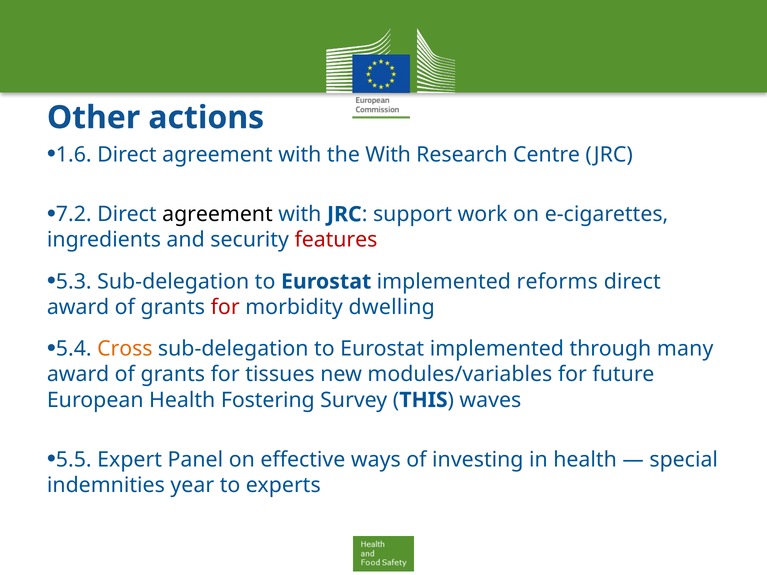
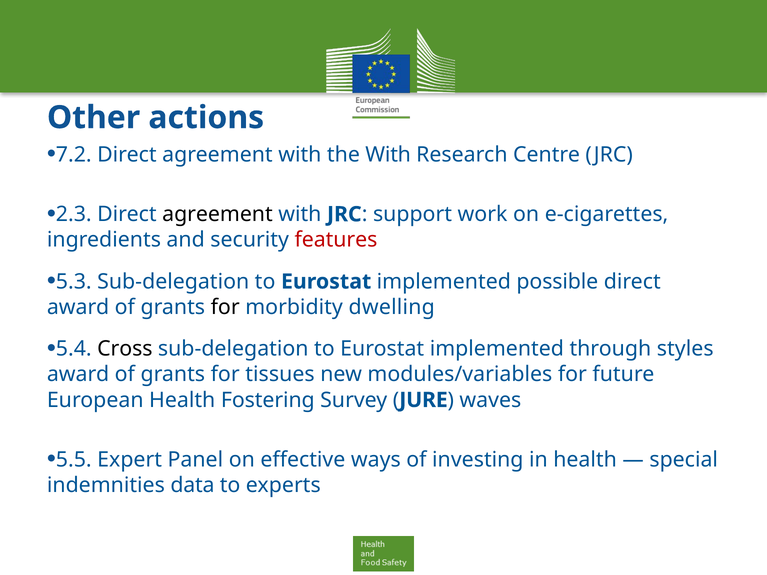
1.6: 1.6 -> 7.2 (74, 155)
7.2: 7.2 -> 2.3 (74, 214)
reforms: reforms -> possible (557, 282)
for colour: red -> black (225, 307)
Cross colour: orange -> black (125, 349)
many: many -> styles (685, 349)
THIS: THIS -> JURE (424, 400)
year: year -> data (192, 485)
